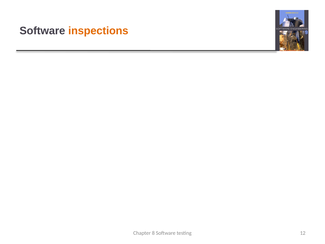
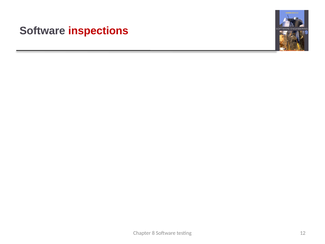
inspections colour: orange -> red (98, 31)
